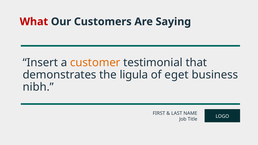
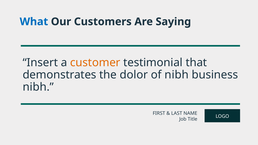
What colour: red -> blue (34, 22)
ligula: ligula -> dolor (134, 75)
of eget: eget -> nibh (177, 75)
